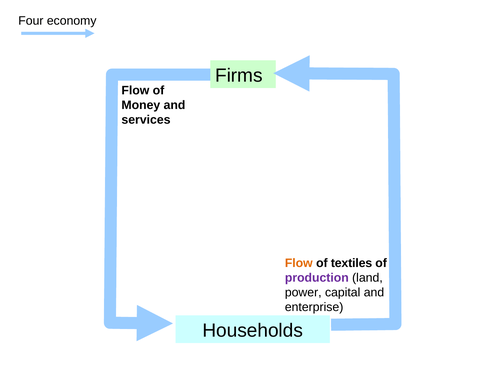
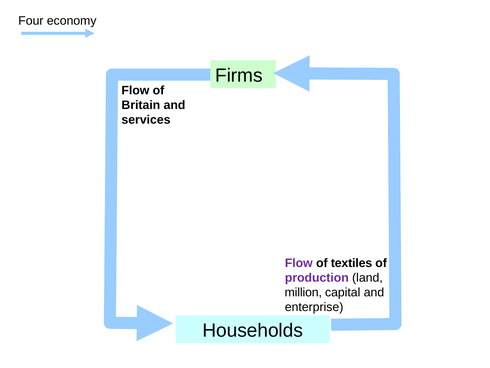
Money: Money -> Britain (141, 105)
Flow colour: orange -> purple (299, 263)
power: power -> million (303, 292)
